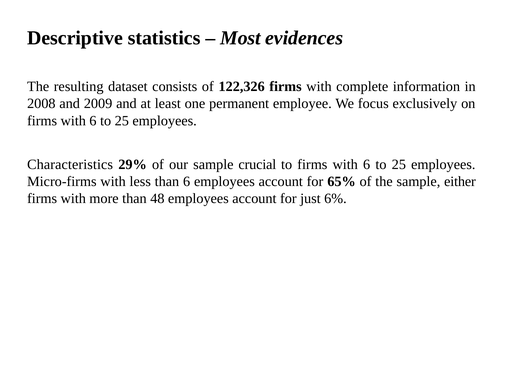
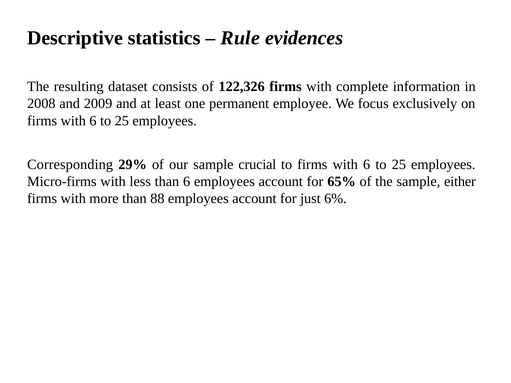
Most: Most -> Rule (240, 38)
Characteristics: Characteristics -> Corresponding (70, 164)
48: 48 -> 88 (157, 199)
